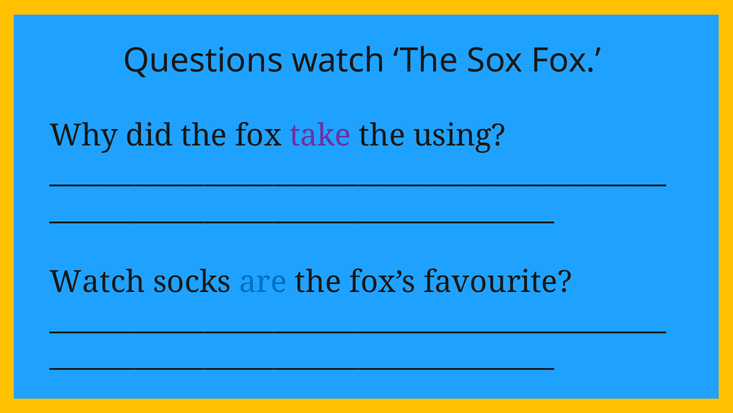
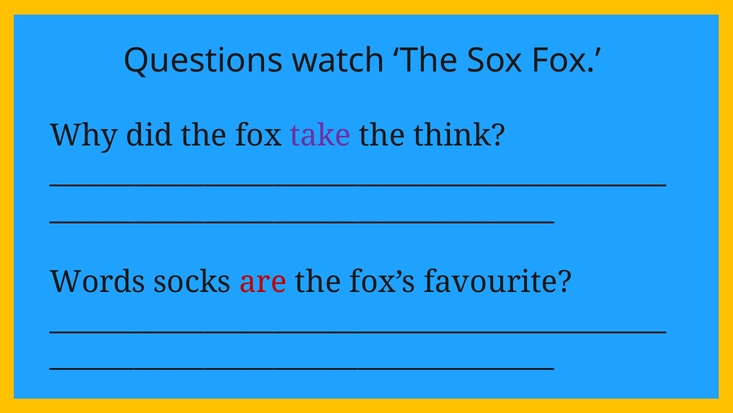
using: using -> think (459, 135)
Watch: Watch -> Words (98, 282)
are colour: blue -> red (263, 282)
